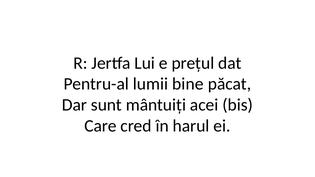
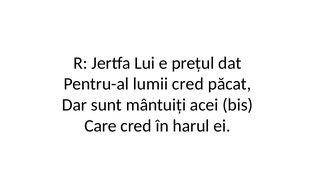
lumii bine: bine -> cred (188, 84)
